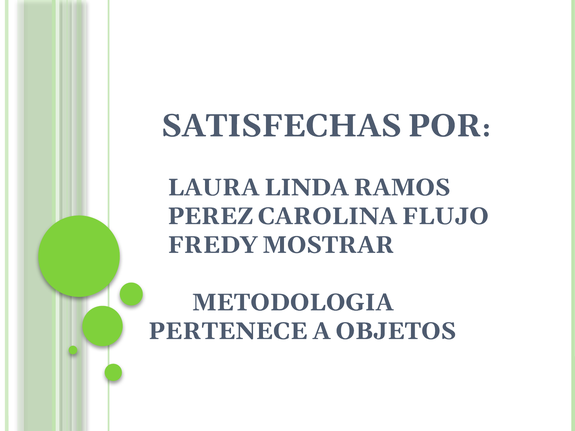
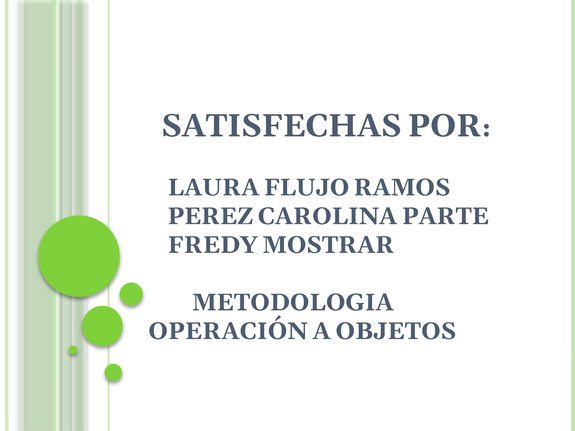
LINDA: LINDA -> FLUJO (307, 188)
FLUJO: FLUJO -> PARTE (445, 216)
PERTENECE: PERTENECE -> OPERACIÓN (228, 331)
